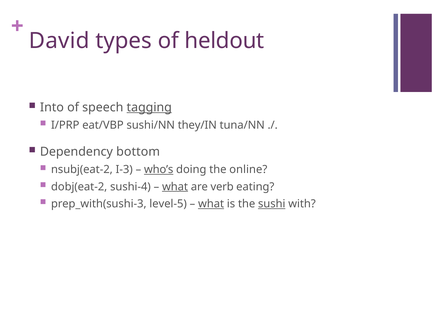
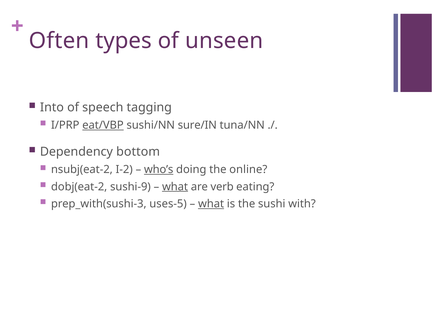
David: David -> Often (59, 41)
heldout: heldout -> unseen (224, 41)
tagging underline: present -> none (149, 107)
eat/VBP underline: none -> present (103, 125)
they/IN: they/IN -> sure/IN (197, 125)
I-3: I-3 -> I-2 (124, 169)
sushi-4: sushi-4 -> sushi-9 (130, 186)
level-5: level-5 -> uses-5 (168, 203)
sushi underline: present -> none (272, 203)
